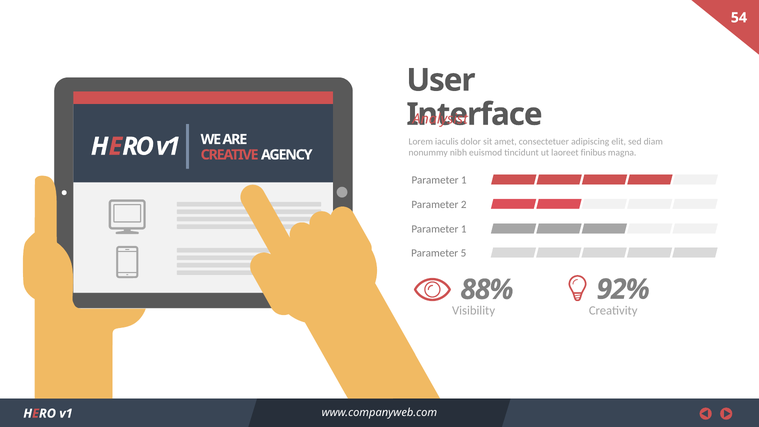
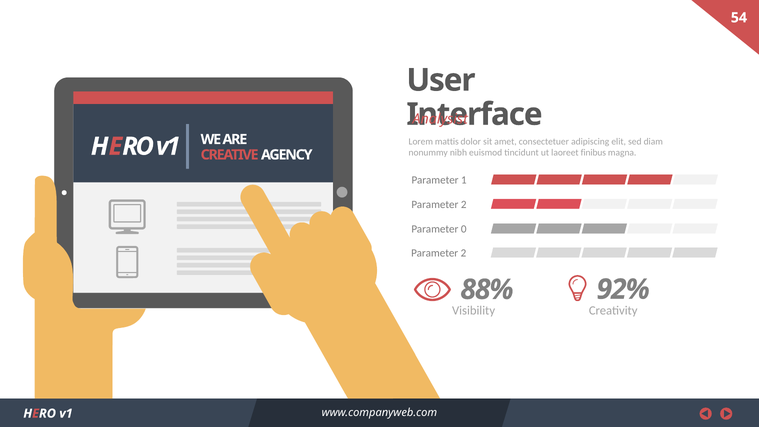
iaculis: iaculis -> mattis (447, 141)
1: 1 -> 0 (464, 229)
5: 5 -> 2 (464, 253)
